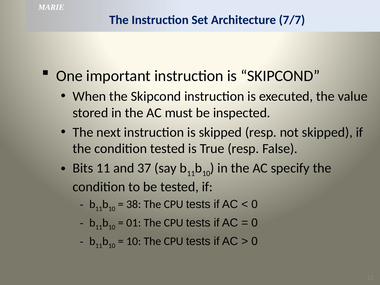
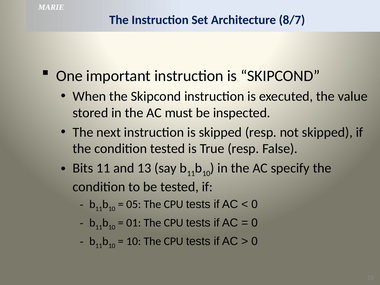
7/7: 7/7 -> 8/7 (292, 20)
37: 37 -> 13 (144, 168)
38: 38 -> 05 (134, 204)
